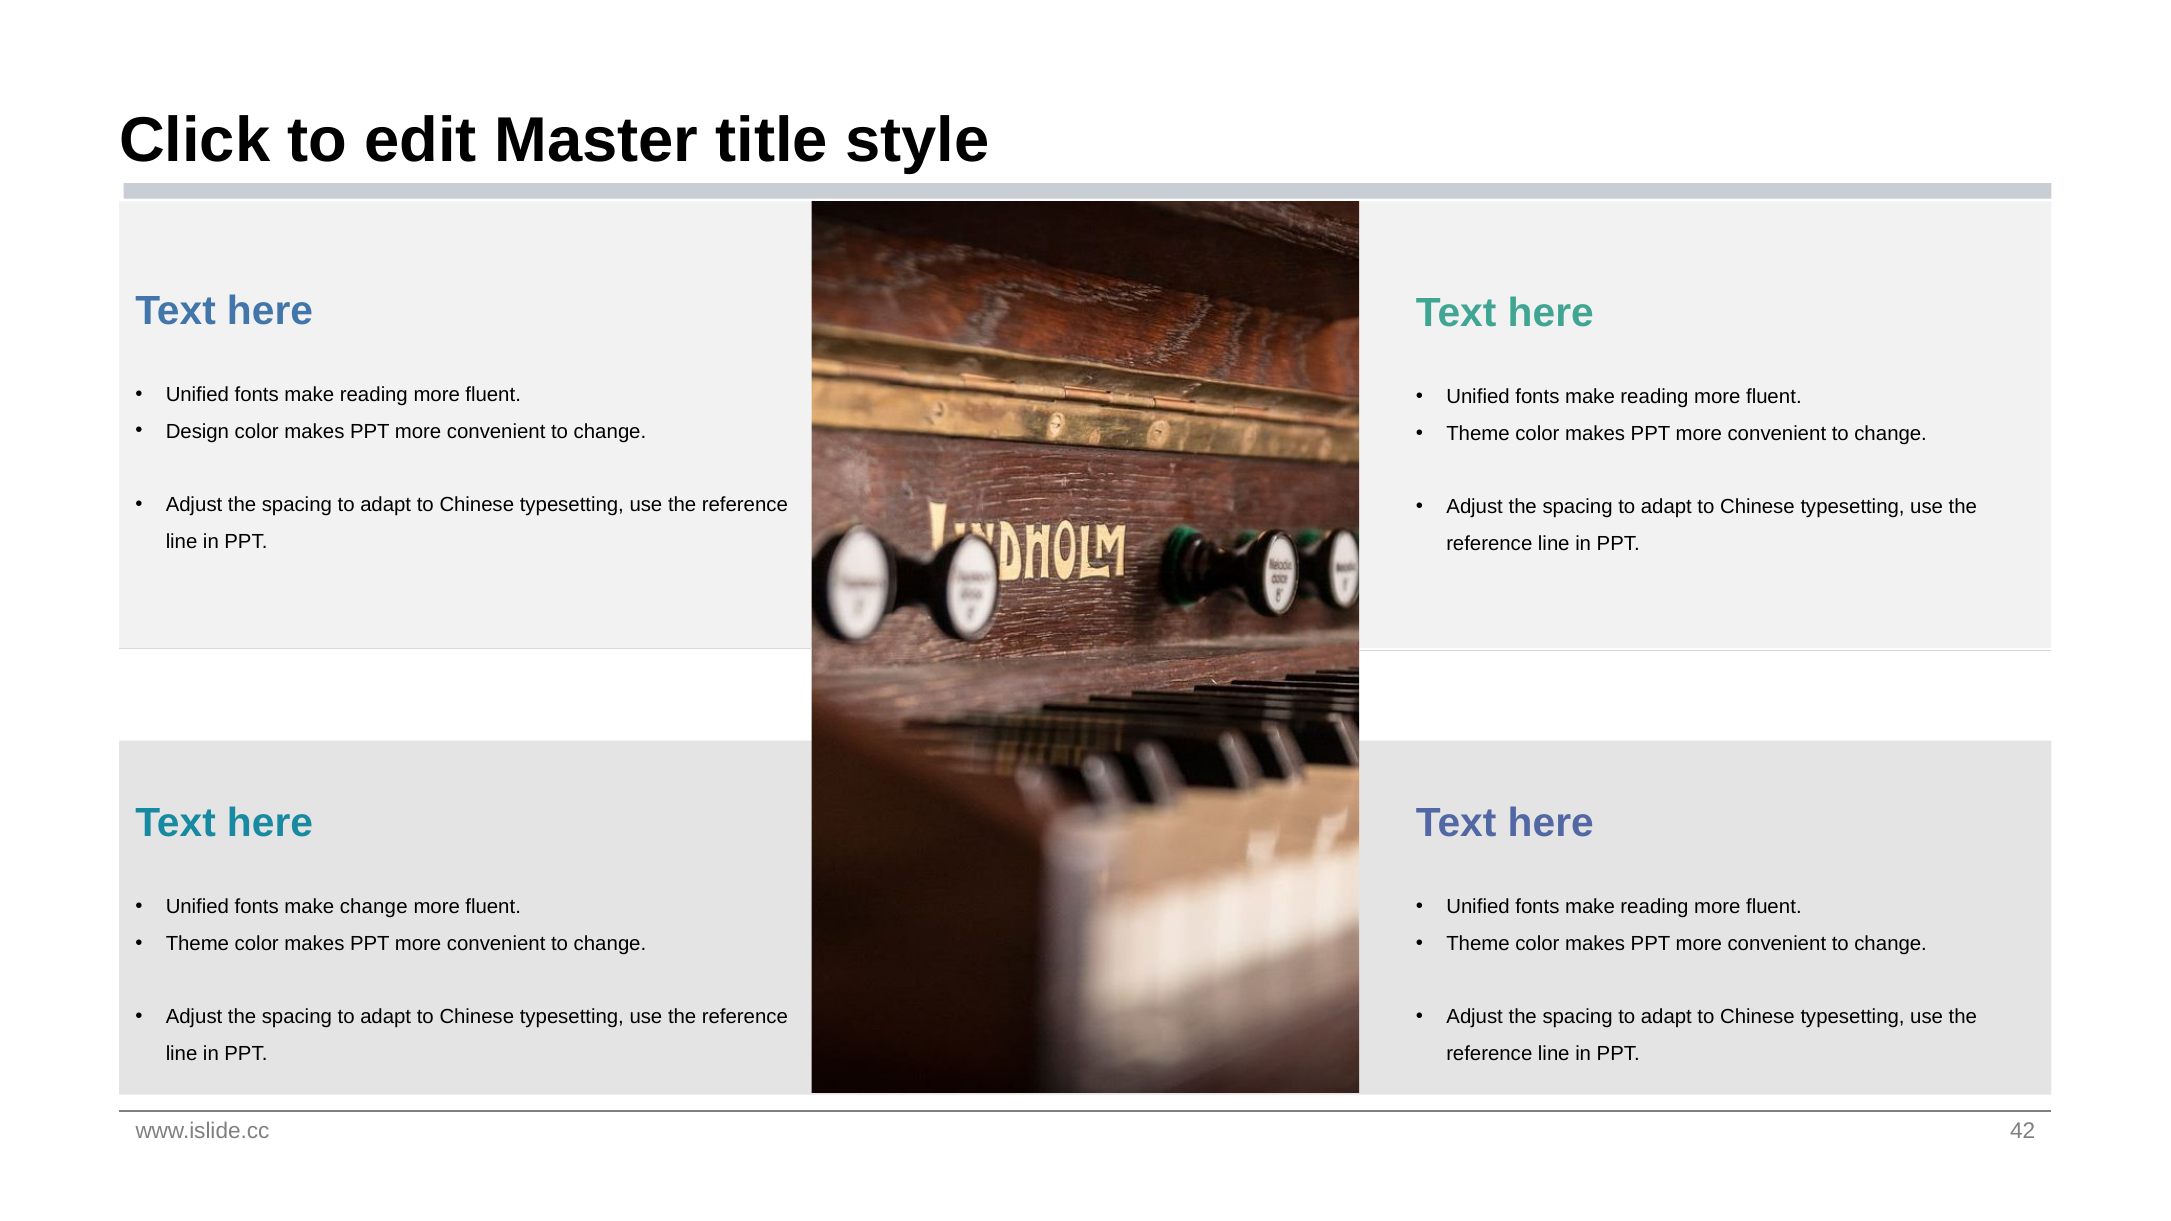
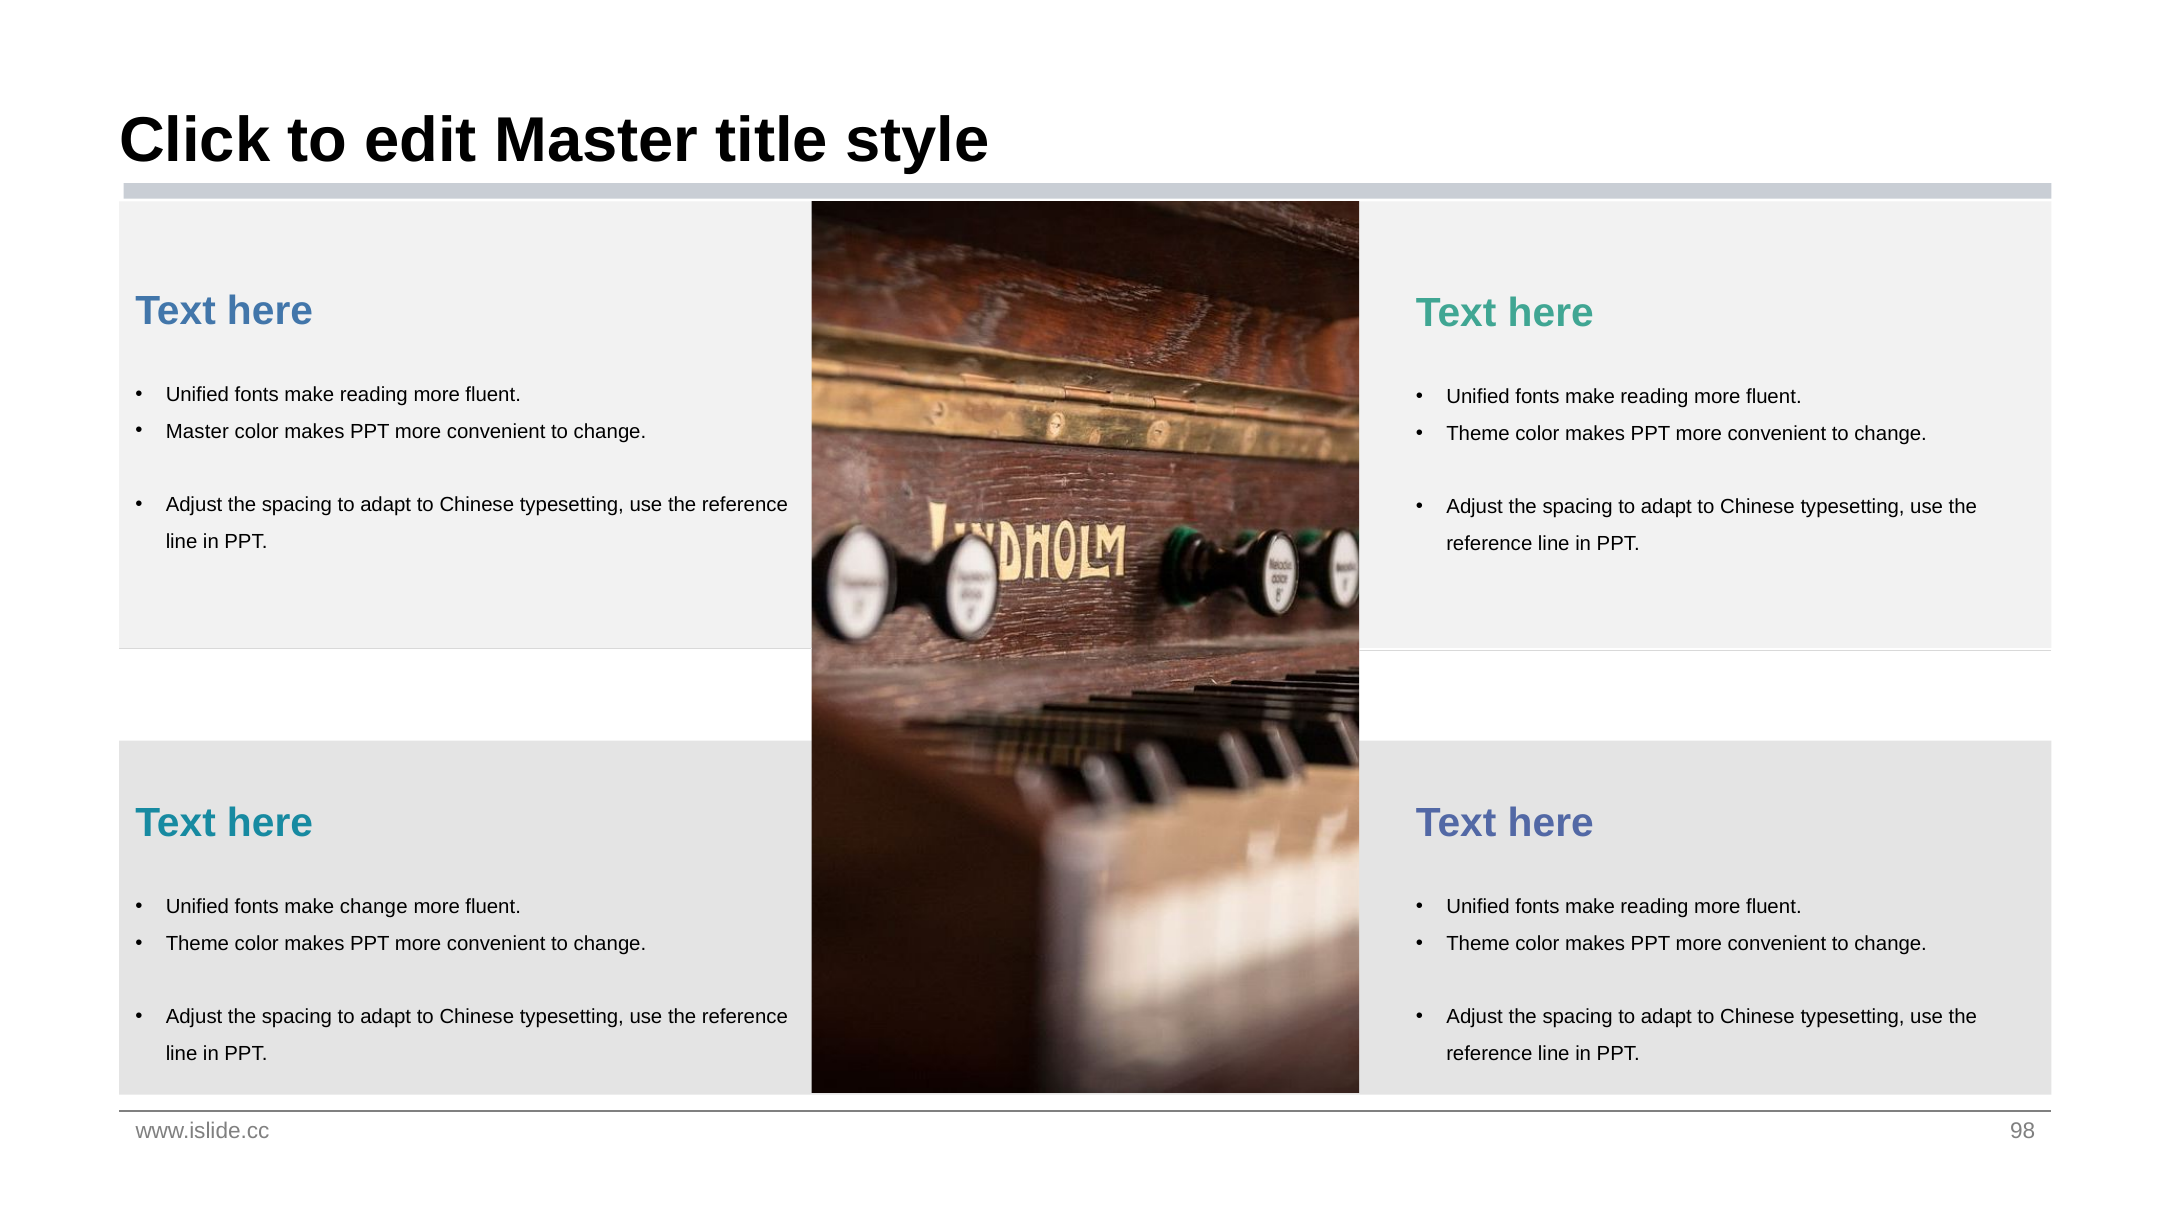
Design: Design -> Master (197, 431)
42: 42 -> 98 (2023, 1131)
